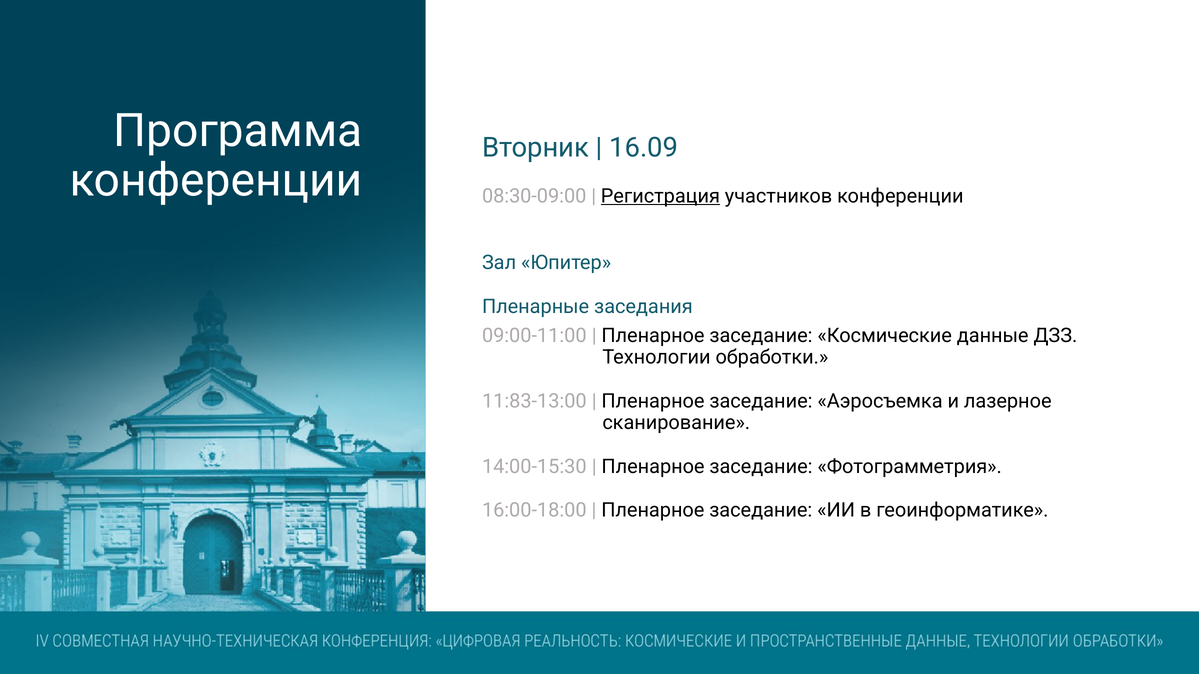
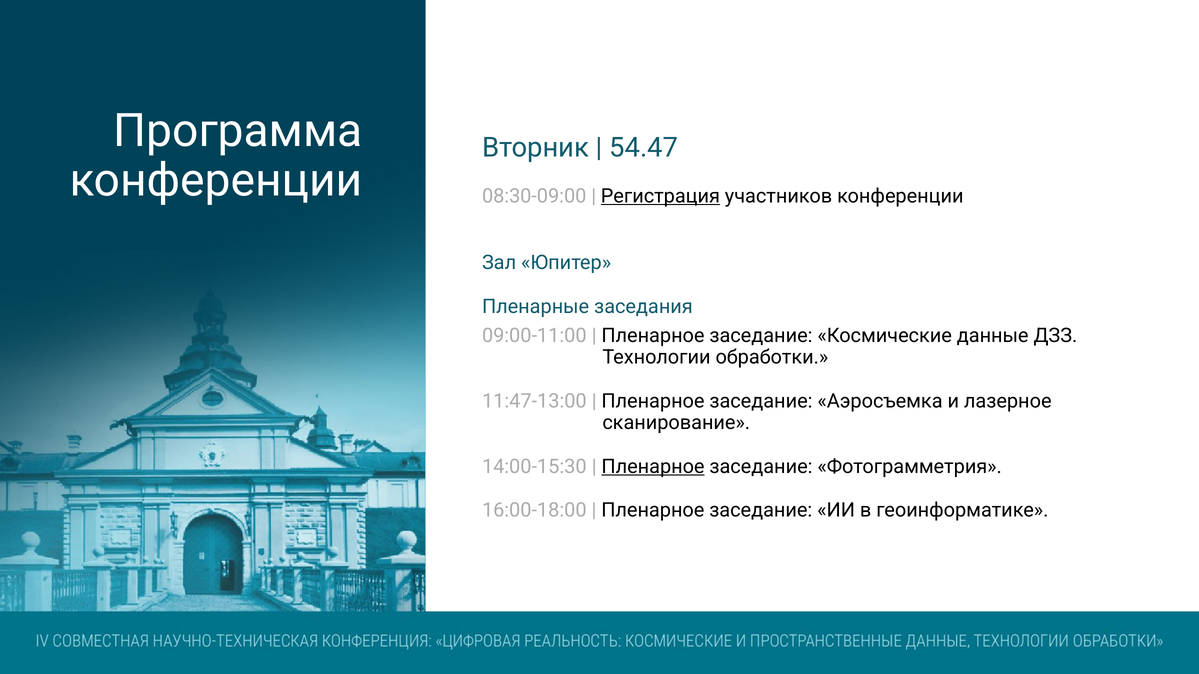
16.09: 16.09 -> 54.47 (644, 148)
11:83-13:00: 11:83-13:00 -> 11:47-13:00 (534, 401)
Пленарное underline: none -> present (653, 467)
